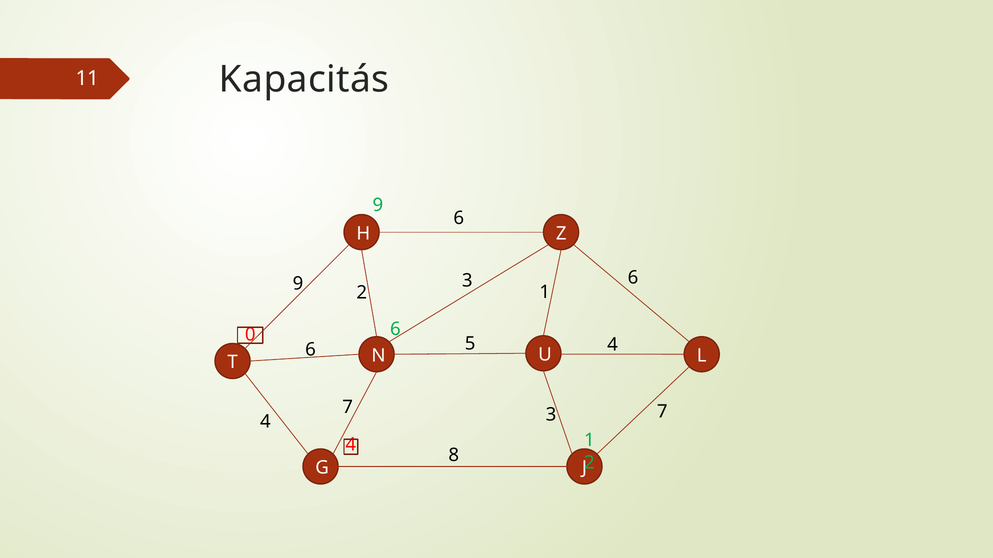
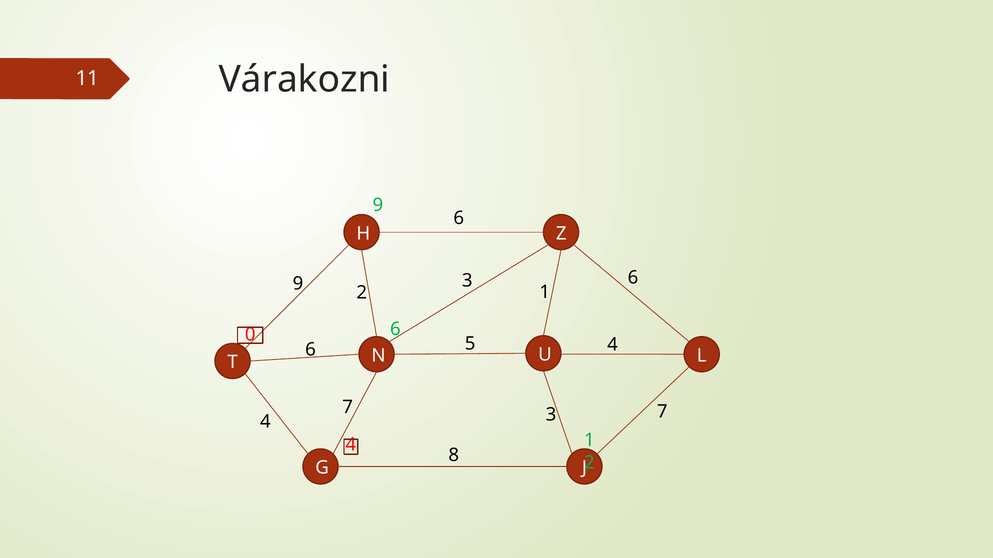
Kapacitás: Kapacitás -> Várakozni (304, 80)
